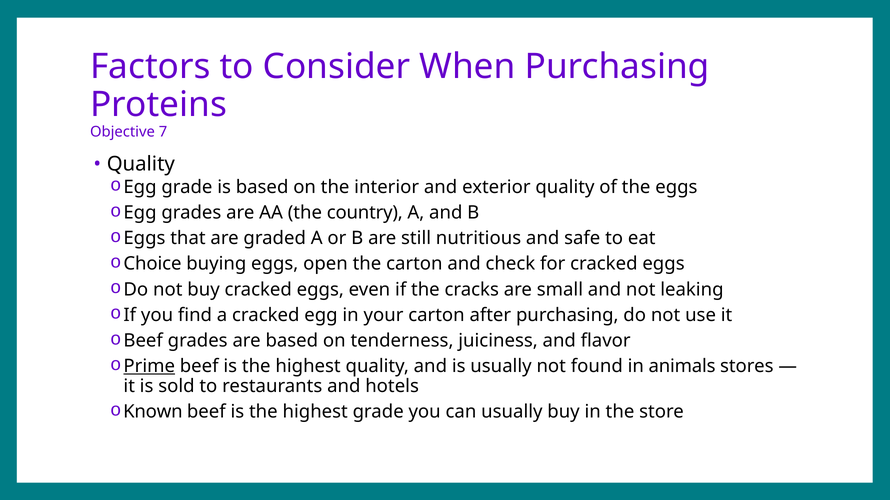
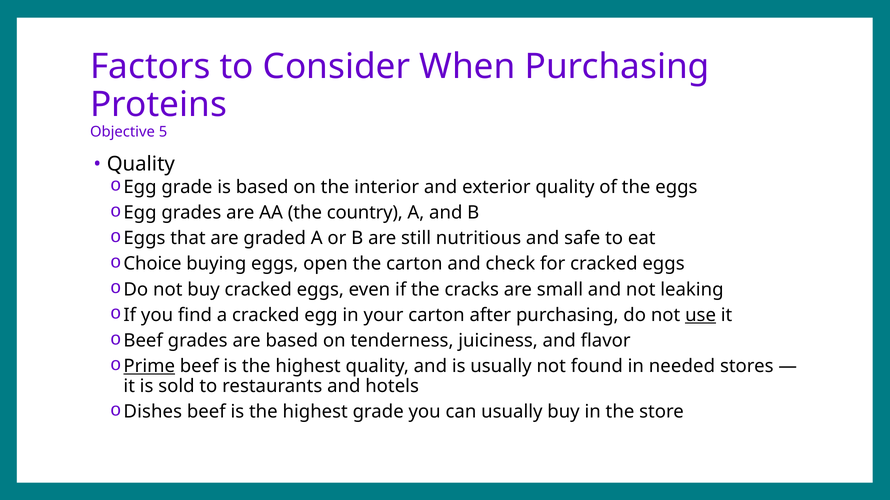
7: 7 -> 5 (163, 132)
use underline: none -> present (701, 315)
animals: animals -> needed (682, 367)
Known: Known -> Dishes (153, 412)
